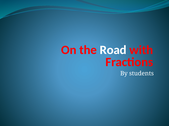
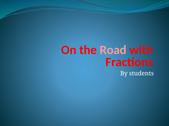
Road colour: white -> pink (113, 50)
